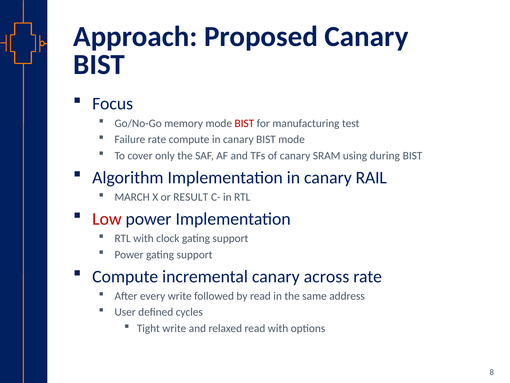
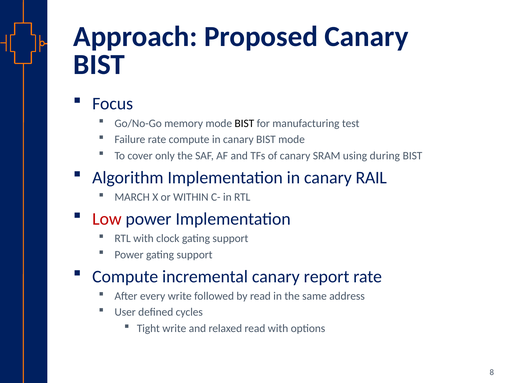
BIST colour: red -> black (244, 123)
RESULT: RESULT -> WITHIN (191, 197)
across: across -> report (327, 276)
